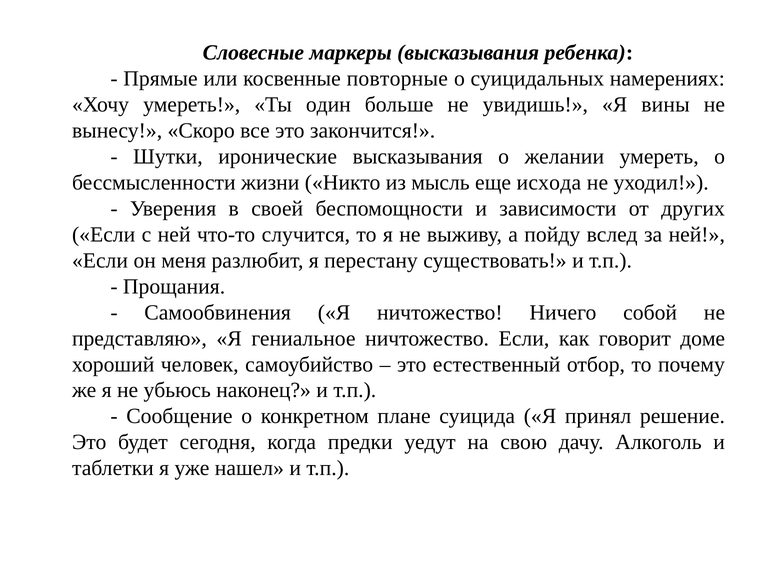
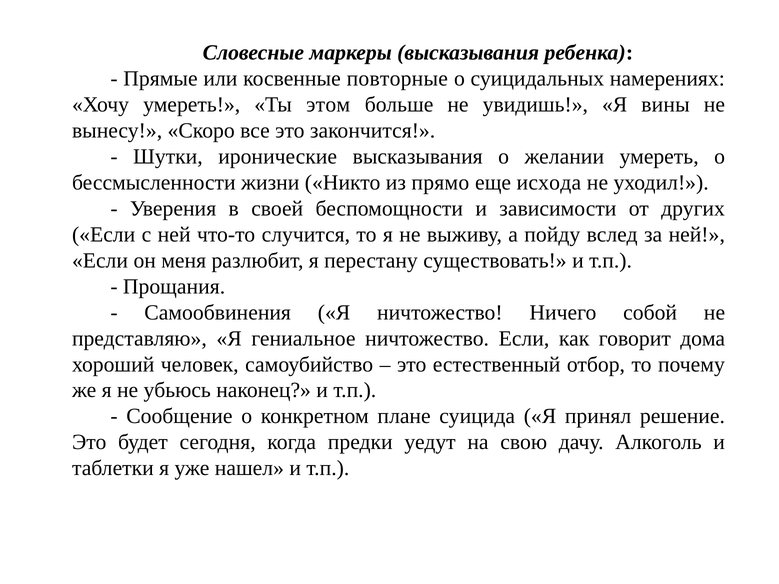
один: один -> этом (328, 105)
мысль: мысль -> прямо (440, 183)
доме: доме -> дома (703, 339)
